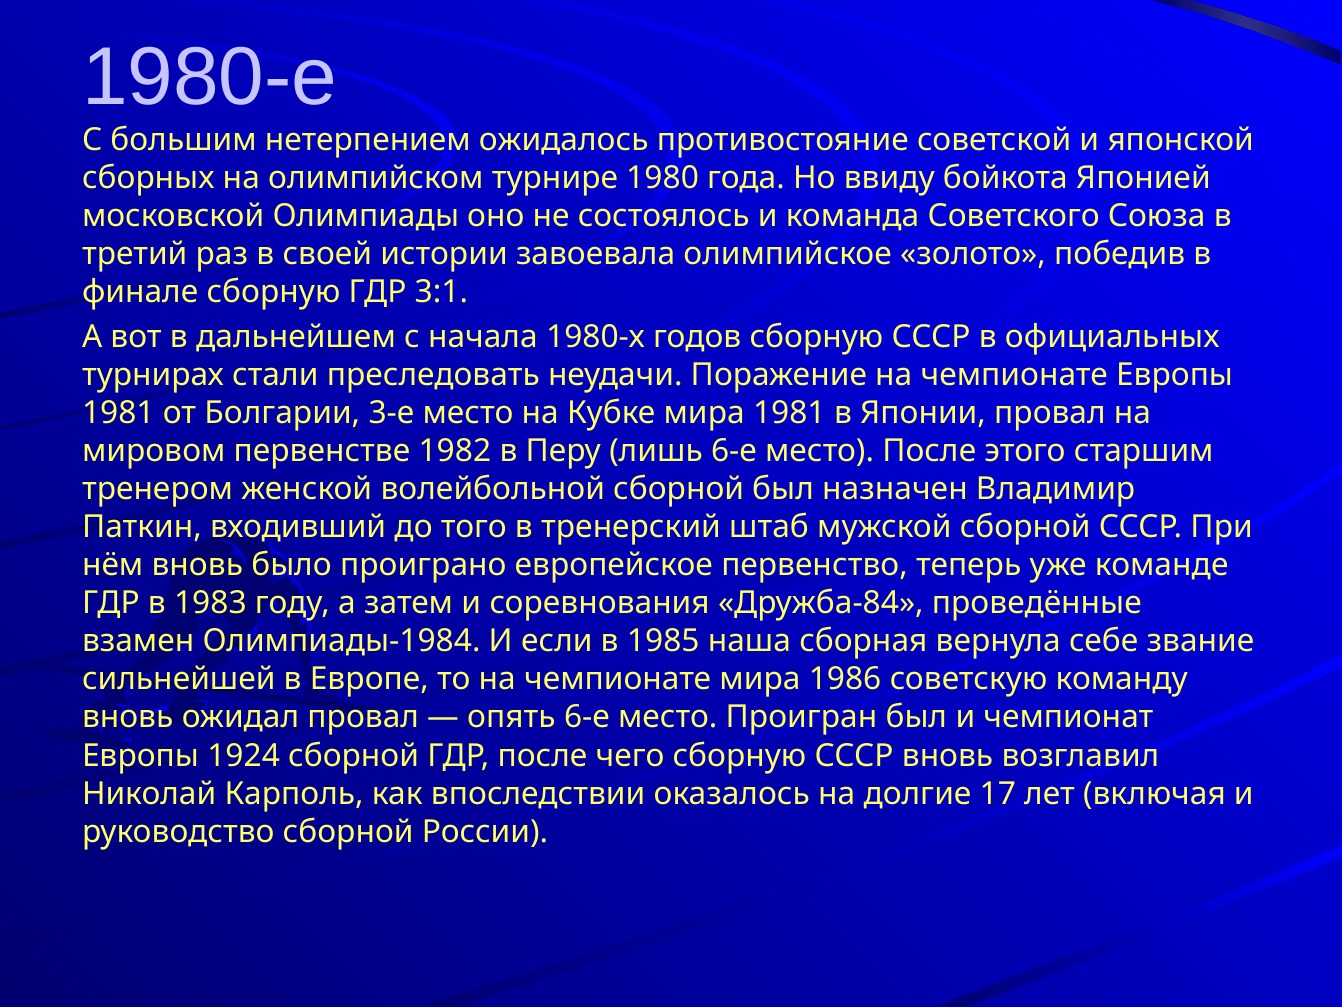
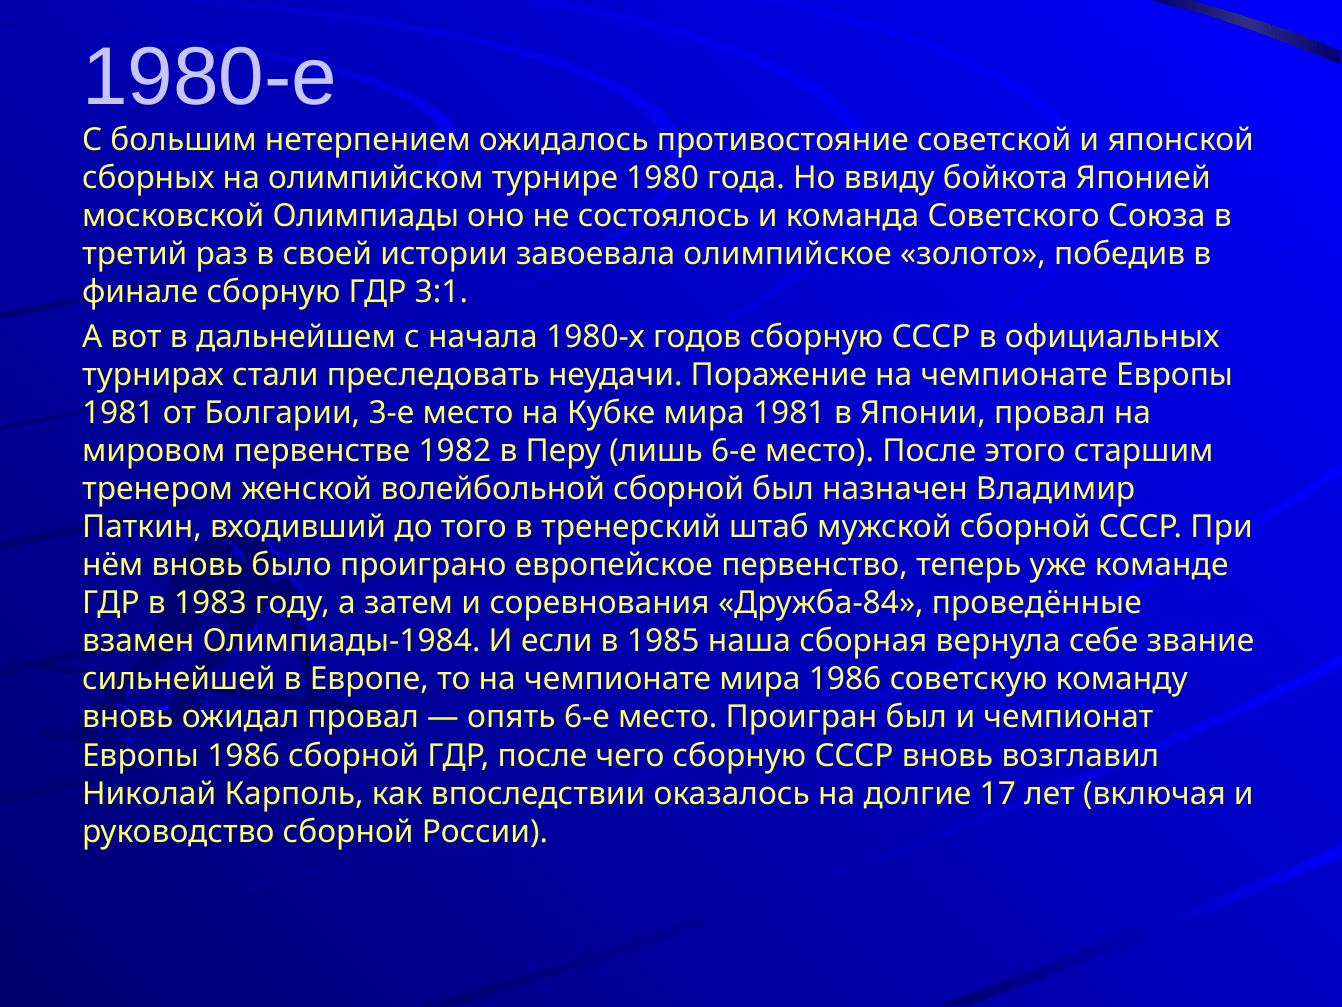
Европы 1924: 1924 -> 1986 (244, 755)
